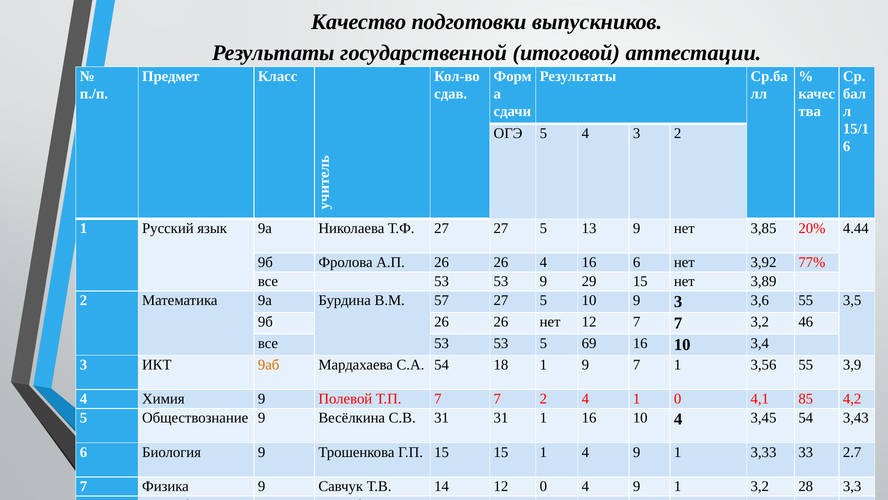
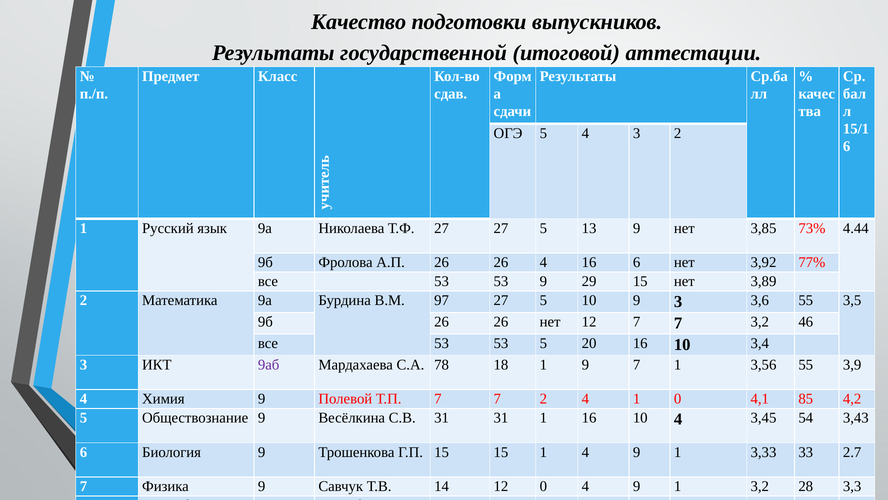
20%: 20% -> 73% (812, 228)
57: 57 -> 97 (442, 300)
5 69: 69 -> 20 (589, 343)
9аб colour: orange -> purple (269, 364)
С.А 54: 54 -> 78 (442, 364)
